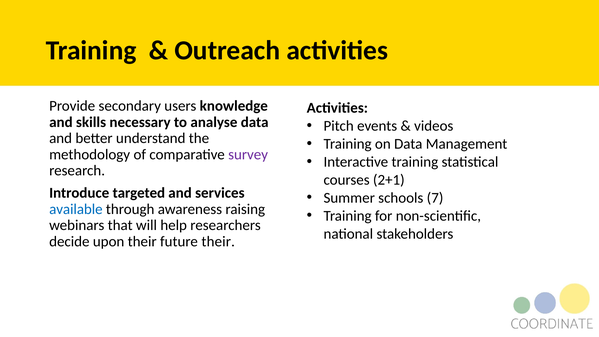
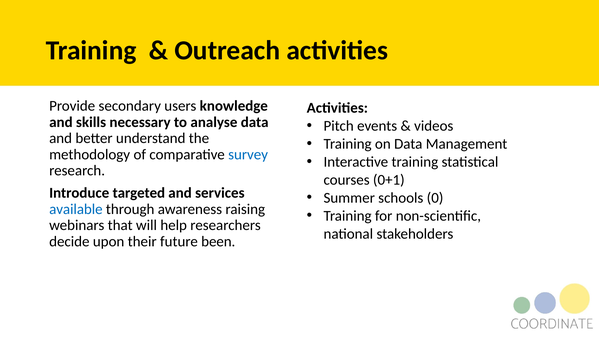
survey colour: purple -> blue (248, 154)
2+1: 2+1 -> 0+1 (389, 180)
7: 7 -> 0 (435, 198)
future their: their -> been (218, 241)
